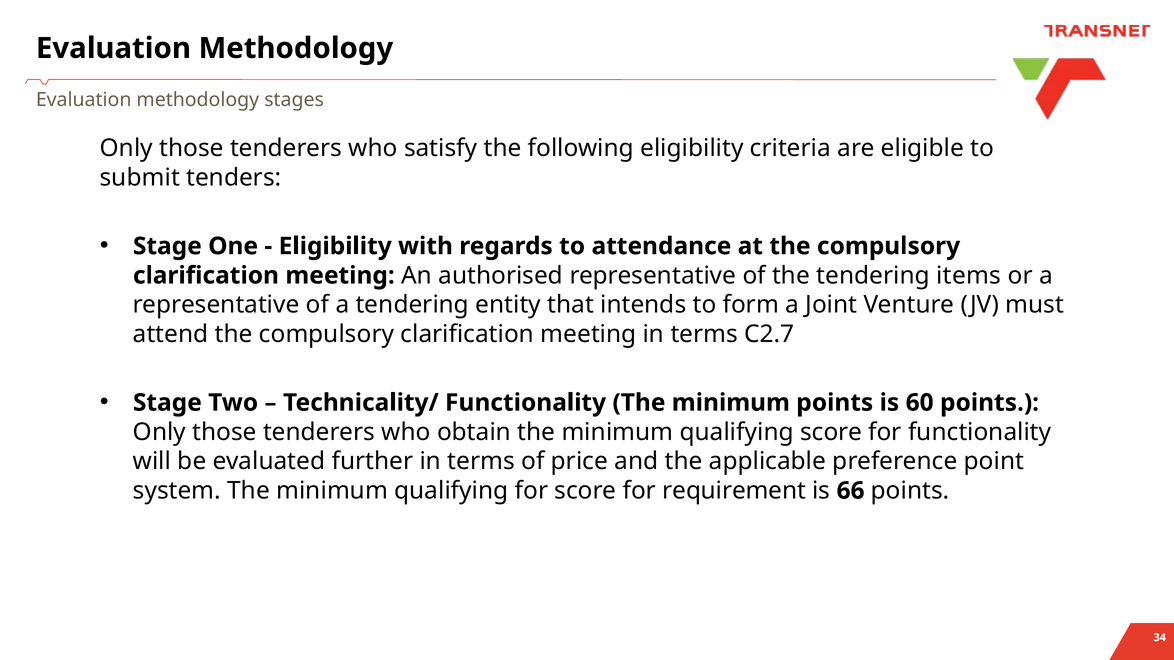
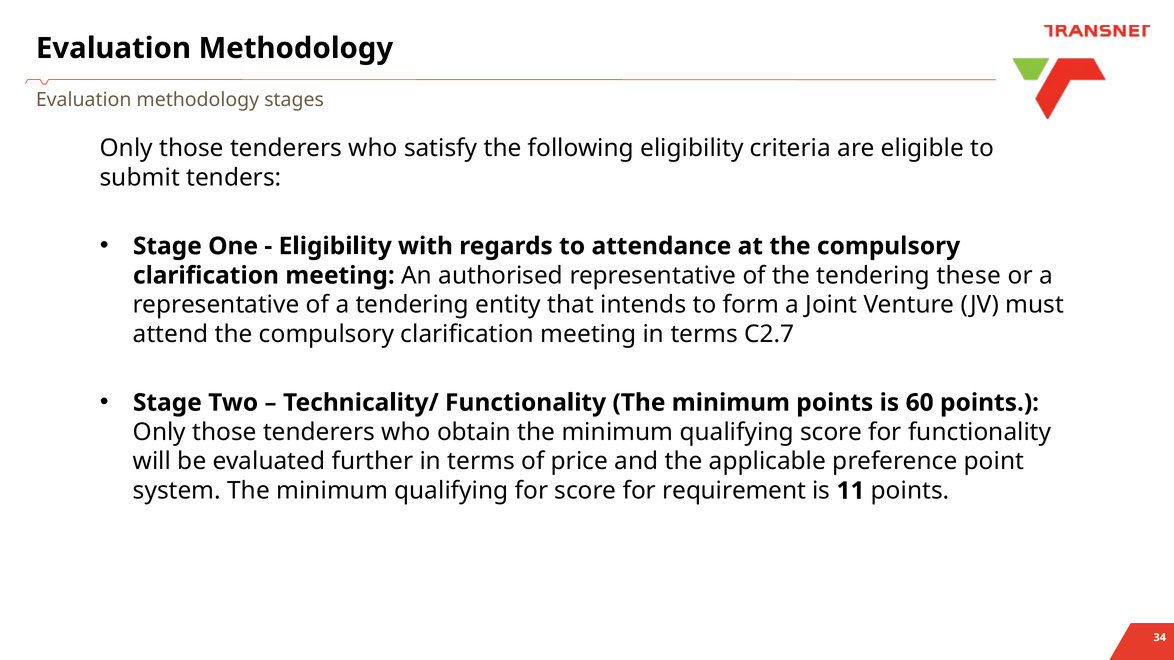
items: items -> these (969, 276)
66: 66 -> 11 (851, 491)
